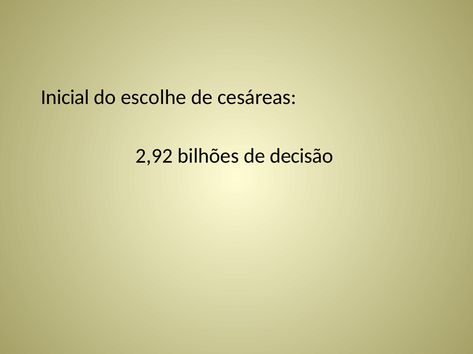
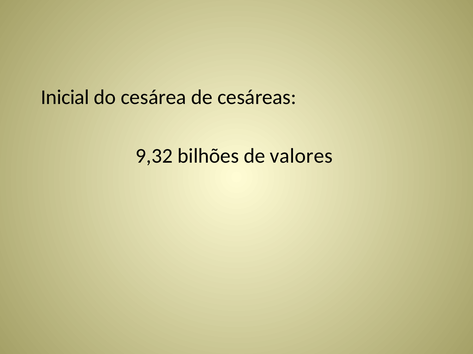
escolhe: escolhe -> cesárea (154, 98)
2,92: 2,92 -> 9,32 (154, 156)
decisão: decisão -> valores (301, 156)
